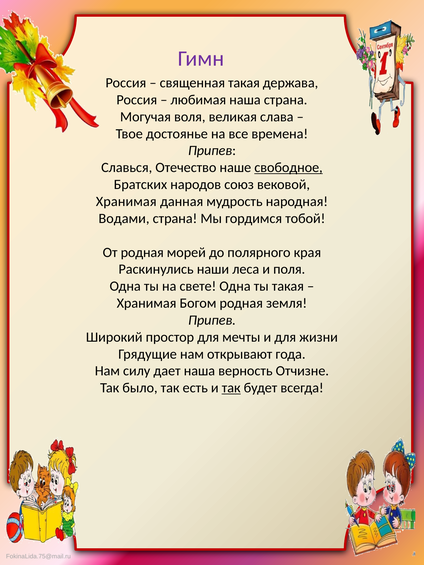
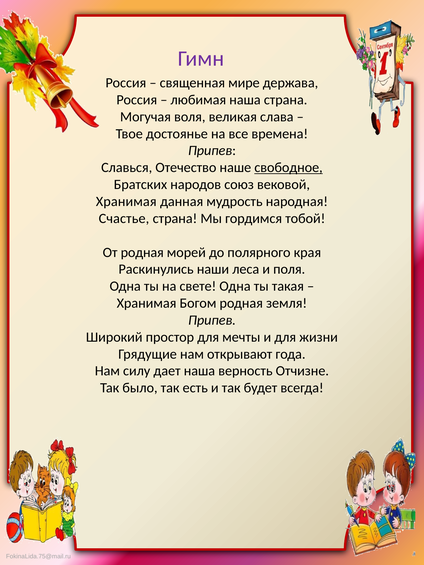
священная такая: такая -> мире (244, 83)
Водами: Водами -> Счастье (124, 219)
так underline: present -> none (231, 388)
